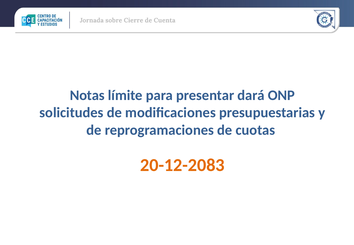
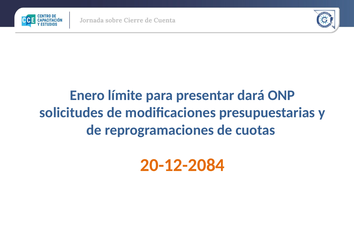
Notas: Notas -> Enero (87, 95)
20-12-2083: 20-12-2083 -> 20-12-2084 (182, 165)
